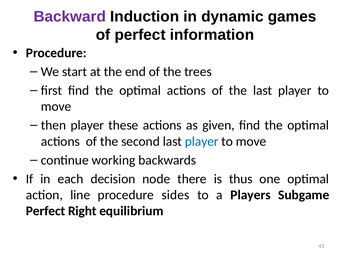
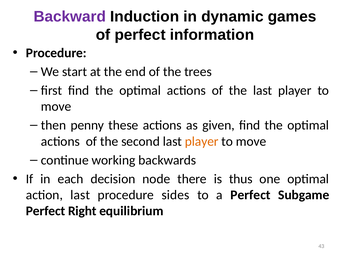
then player: player -> penny (87, 126)
player colour: blue -> orange (202, 142)
action line: line -> last (80, 195)
a Players: Players -> Perfect (250, 195)
